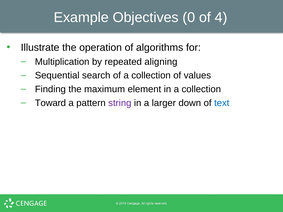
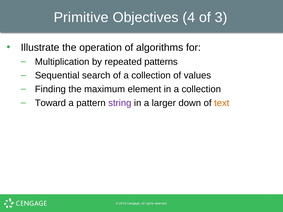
Example: Example -> Primitive (81, 17)
0: 0 -> 4 (189, 17)
4: 4 -> 3 (221, 17)
aligning: aligning -> patterns (161, 62)
text colour: blue -> orange (222, 103)
